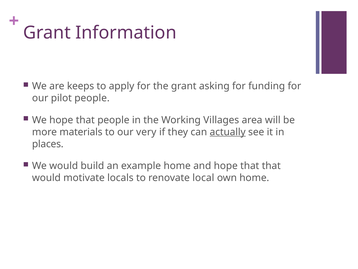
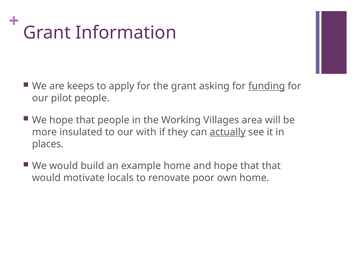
funding underline: none -> present (267, 86)
materials: materials -> insulated (81, 132)
very: very -> with (146, 132)
local: local -> poor (203, 178)
